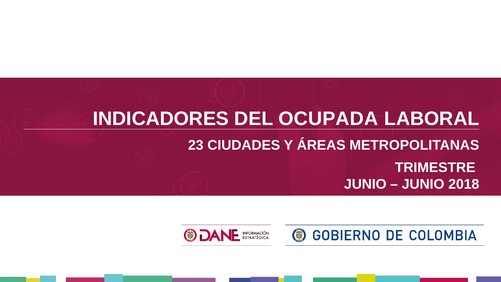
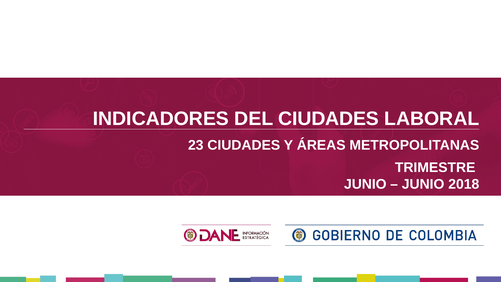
DEL OCUPADA: OCUPADA -> CIUDADES (329, 119)
